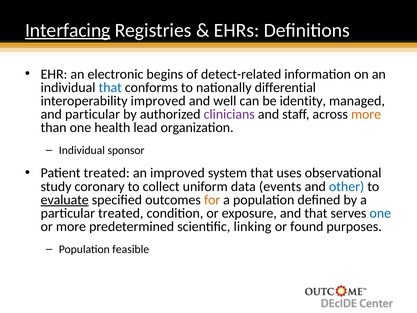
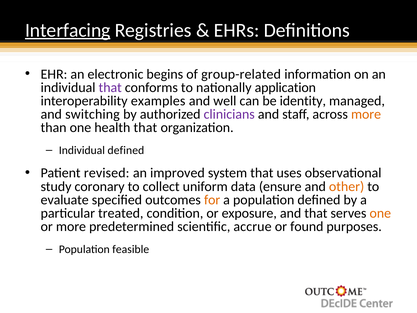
detect-related: detect-related -> group-related (241, 74)
that colour: blue -> purple (110, 88)
differential: differential -> application (285, 88)
interoperability improved: improved -> examples (158, 101)
and particular: particular -> switching (92, 114)
health lead: lead -> that (145, 128)
Individual sponsor: sponsor -> defined (126, 150)
Patient treated: treated -> revised (107, 173)
events: events -> ensure (280, 186)
other colour: blue -> orange (347, 186)
evaluate underline: present -> none (65, 200)
one colour: blue -> orange (380, 213)
linking: linking -> accrue (253, 226)
